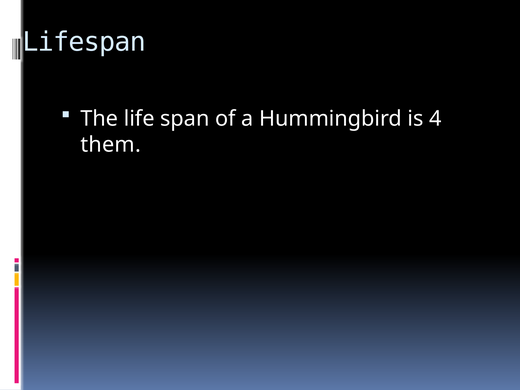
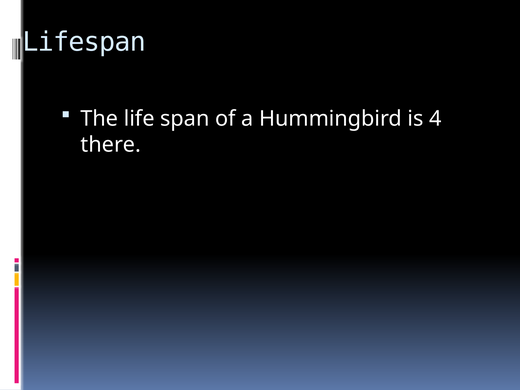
them: them -> there (111, 145)
